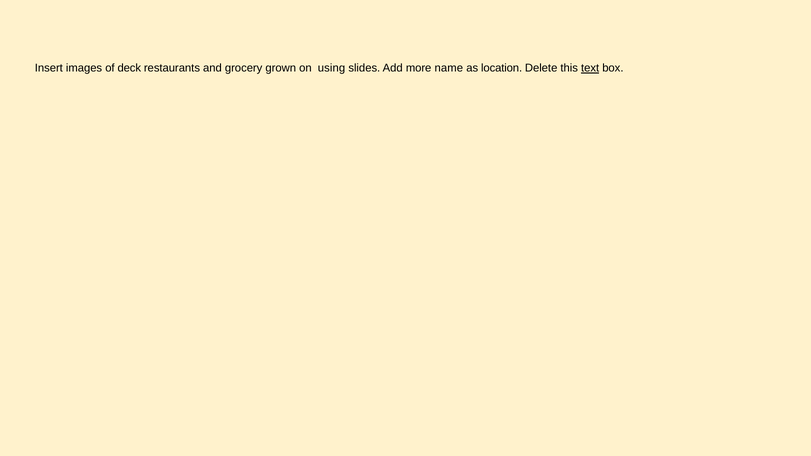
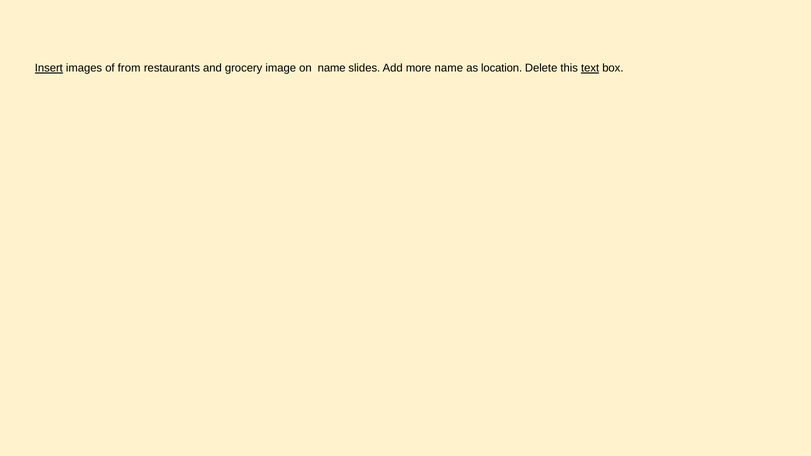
Insert underline: none -> present (49, 68)
deck: deck -> from (129, 68)
grown: grown -> image (281, 68)
on using: using -> name (332, 68)
